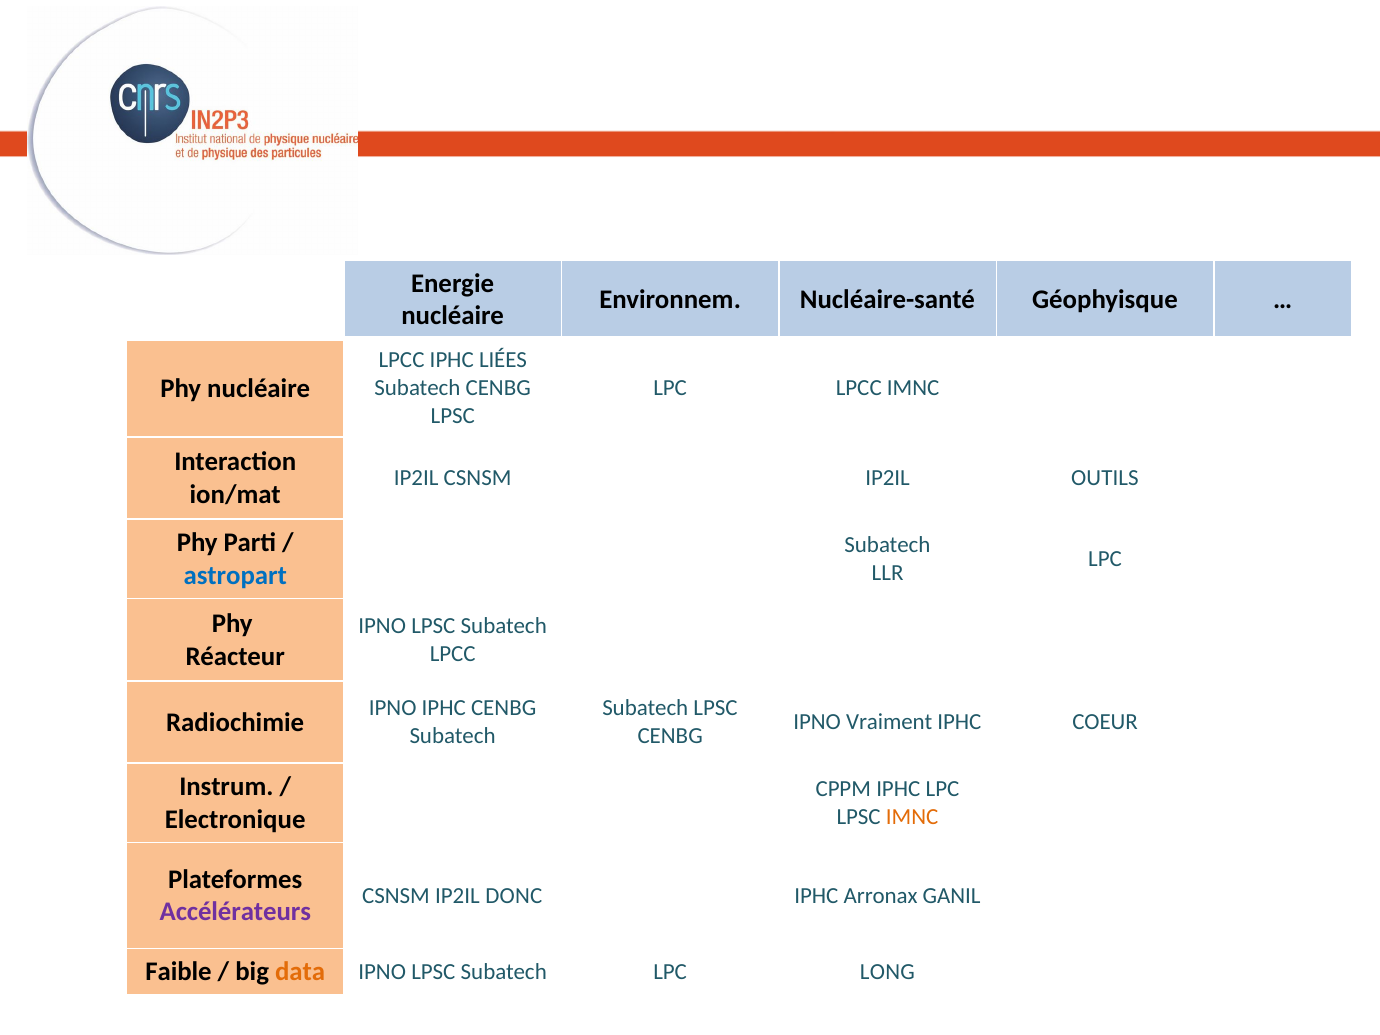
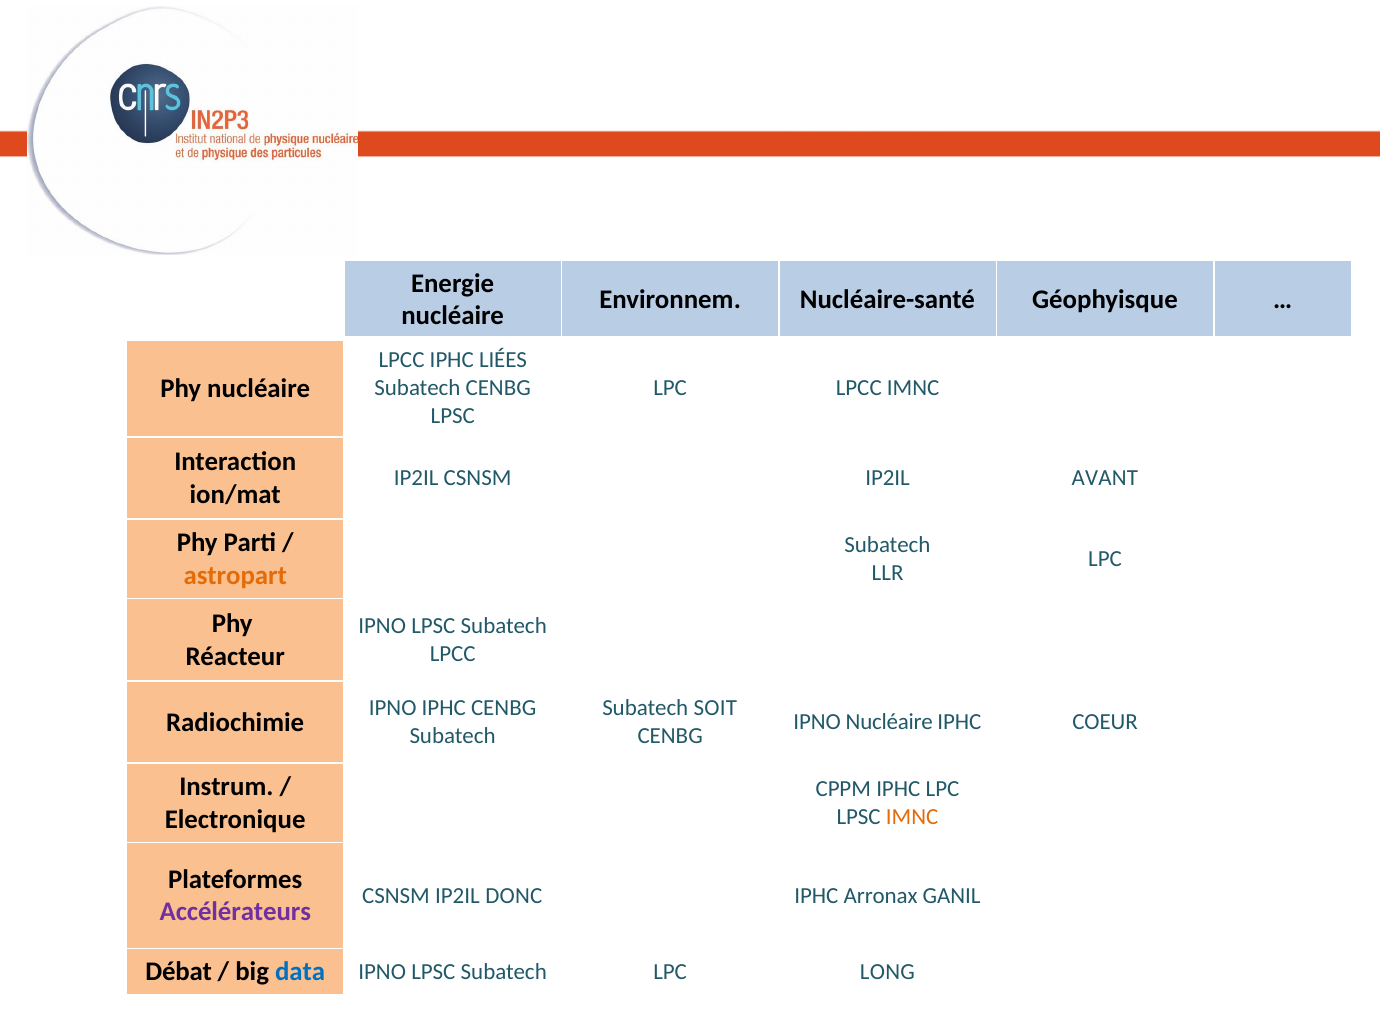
OUTILS: OUTILS -> AVANT (1105, 478)
astropart colour: blue -> orange (235, 576)
Subatech LPSC: LPSC -> SOIT (715, 708)
IPNO Vraiment: Vraiment -> Nucléaire (889, 722)
Faible: Faible -> Débat (179, 972)
data colour: orange -> blue (300, 972)
